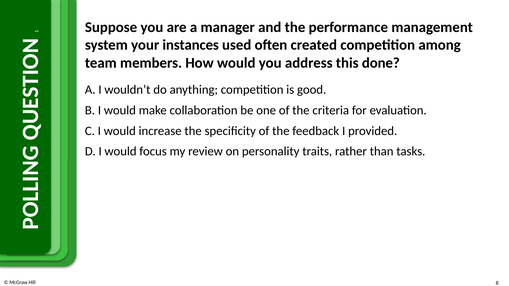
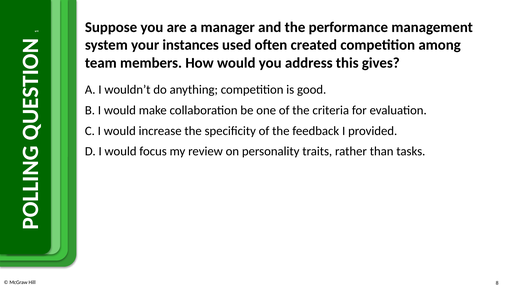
done: done -> gives (381, 63)
